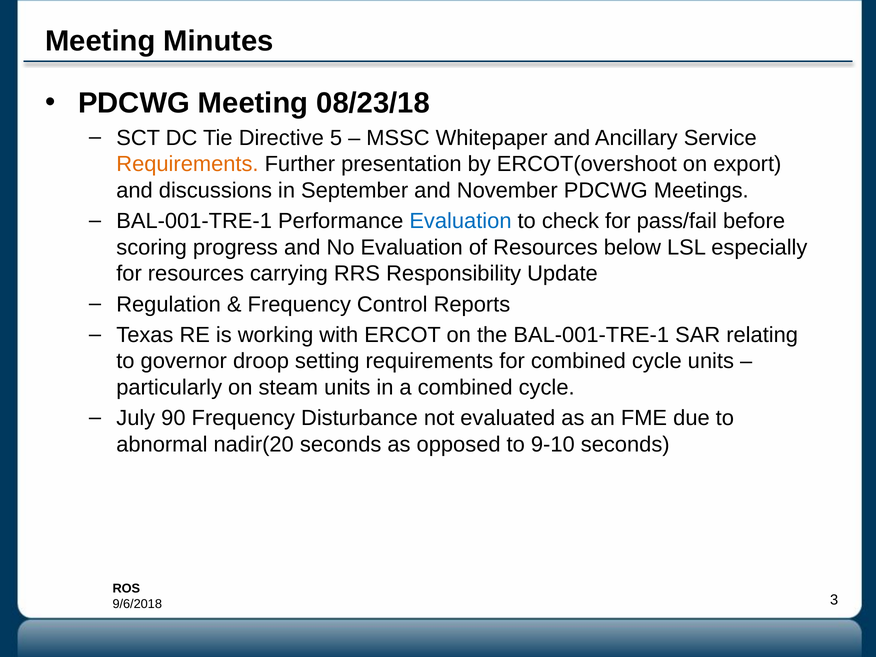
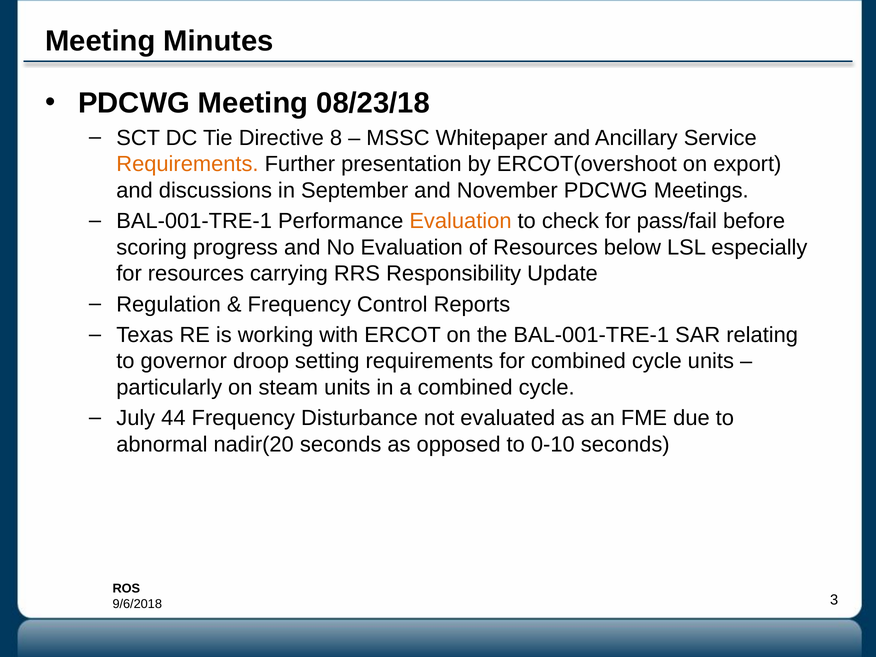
5: 5 -> 8 (336, 138)
Evaluation colour: blue -> orange (460, 221)
90: 90 -> 44 (173, 418)
9-10: 9-10 -> 0-10 (553, 444)
